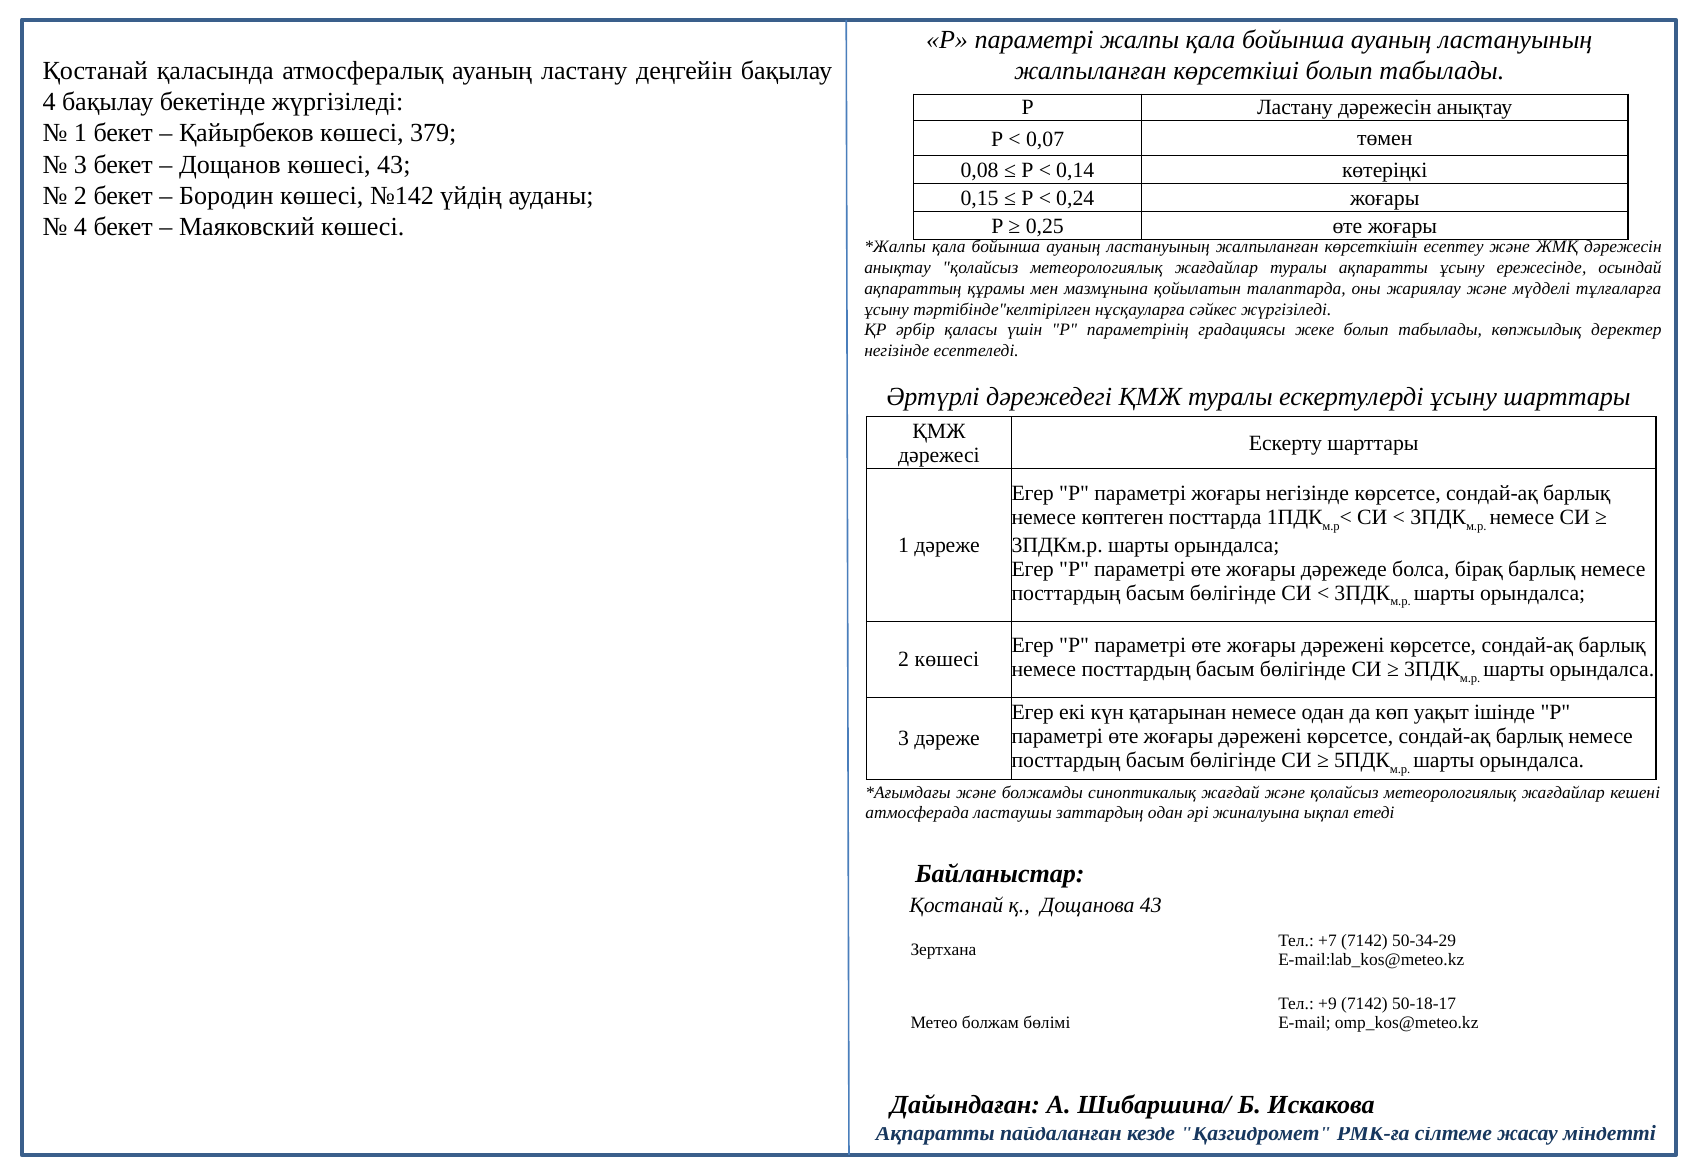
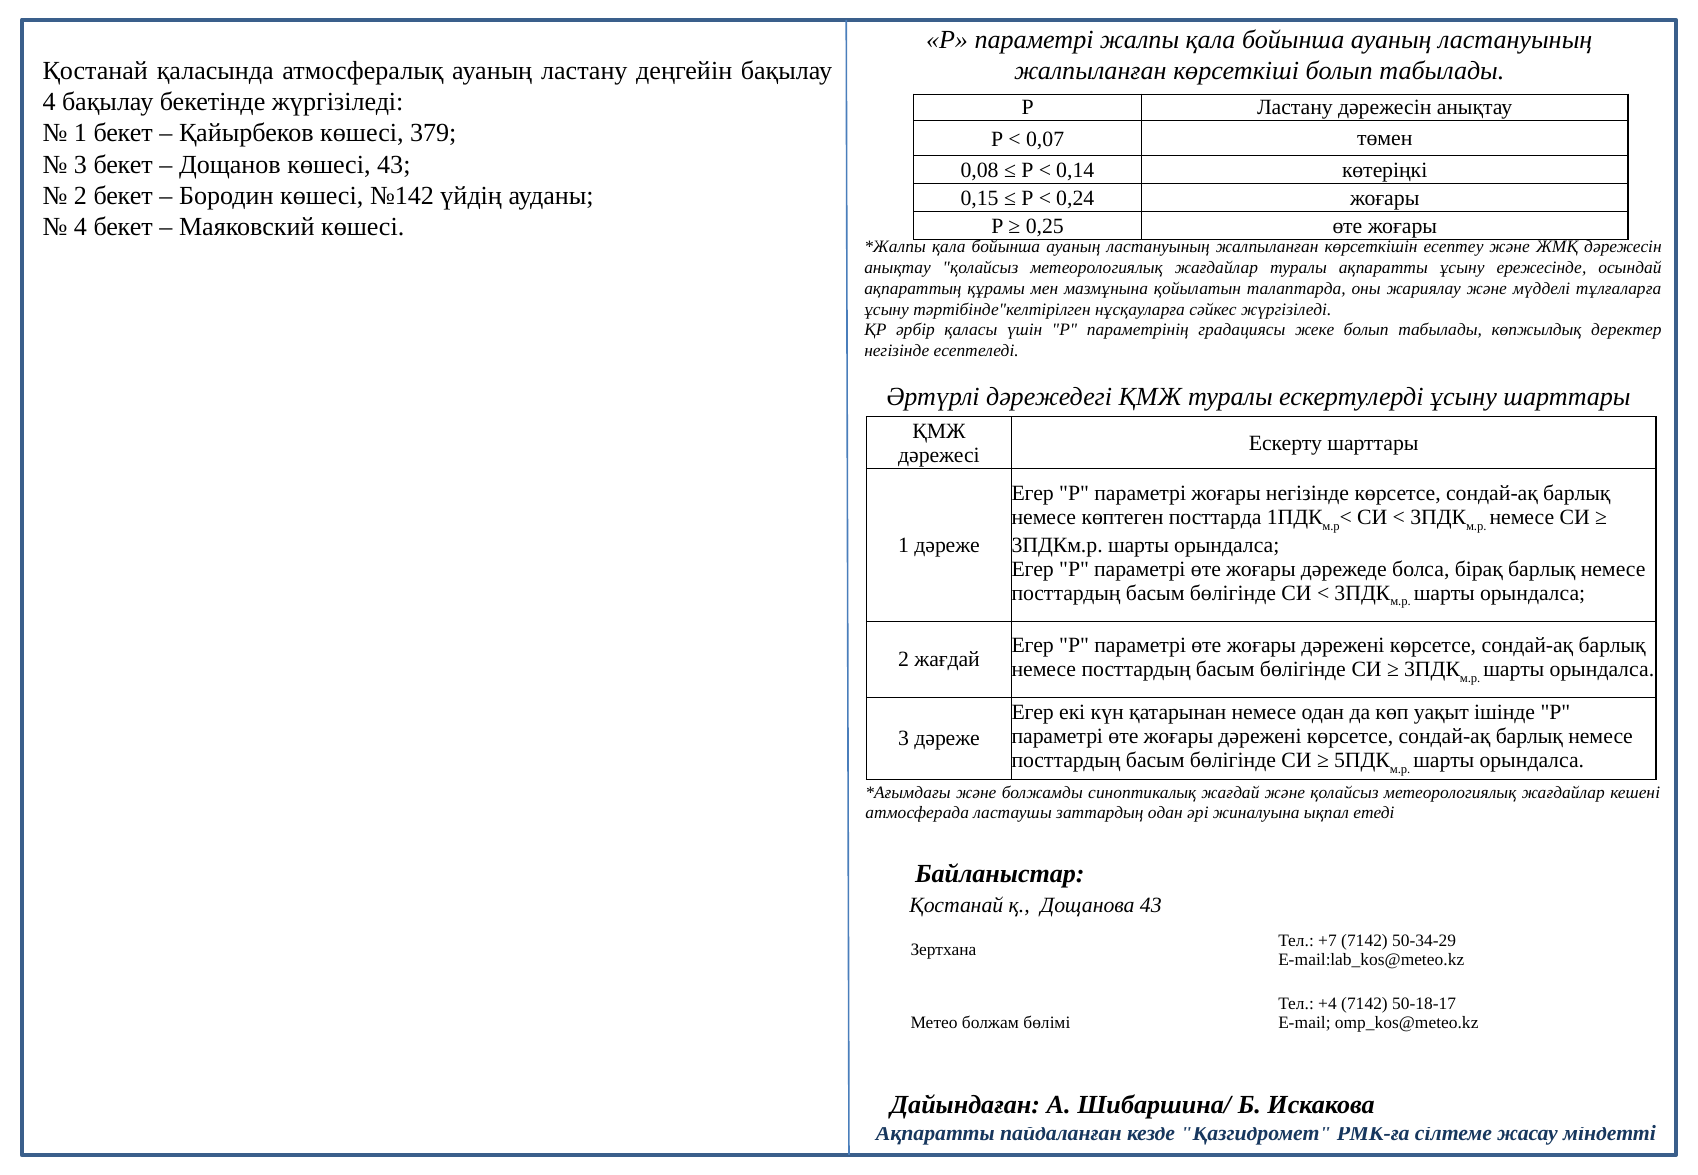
2 көшесі: көшесі -> жағдай (947, 659)
+9: +9 -> +4 (1327, 1004)
